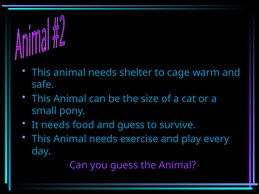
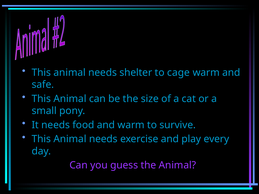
and guess: guess -> warm (131, 125)
